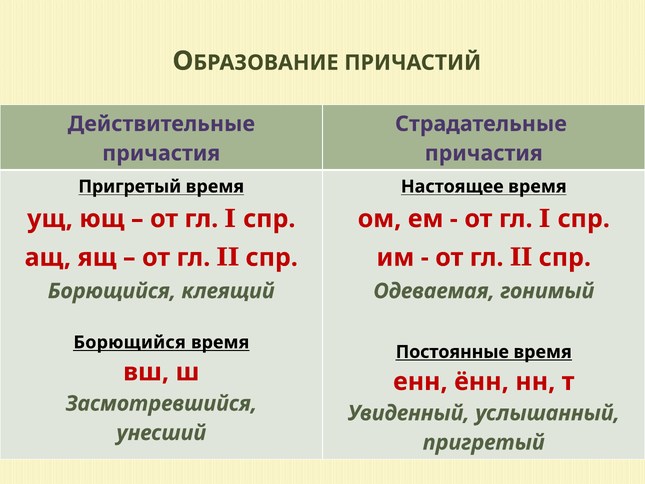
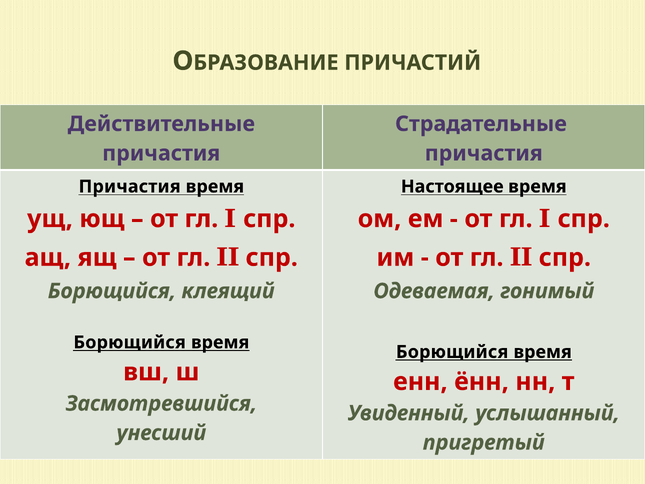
Пригретый: Пригретый -> Причастия (130, 186)
Постоянные: Постоянные -> Борющийся (452, 352)
